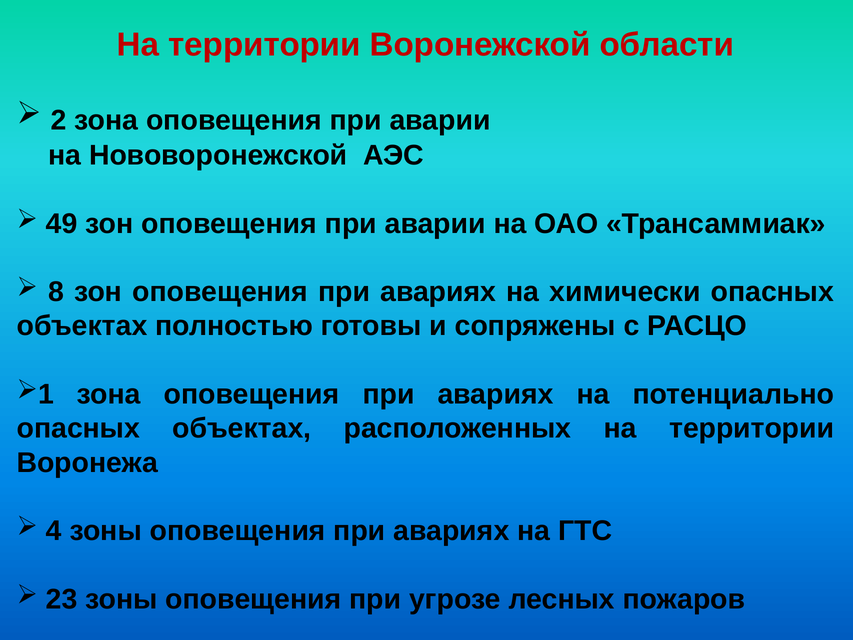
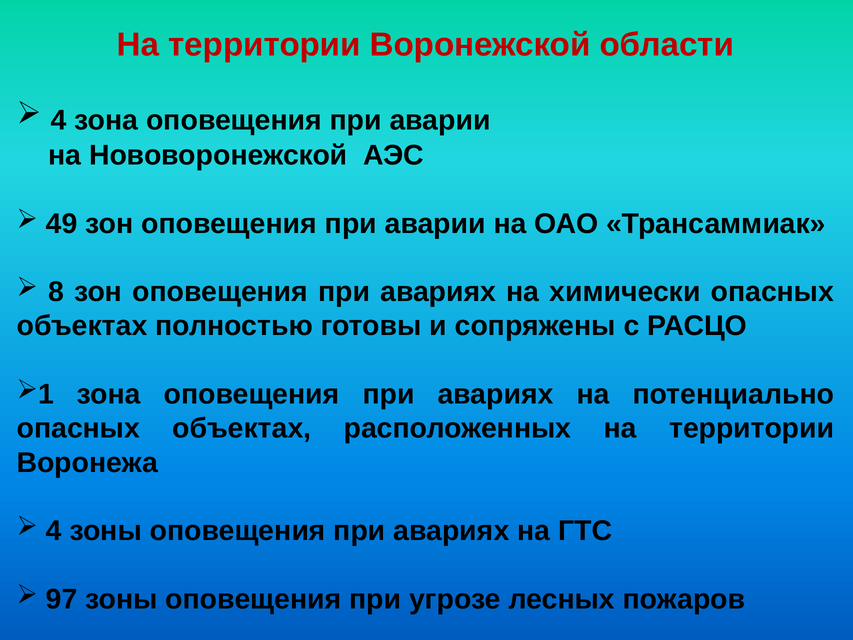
2: 2 -> 4 (59, 120)
23: 23 -> 97 (62, 599)
